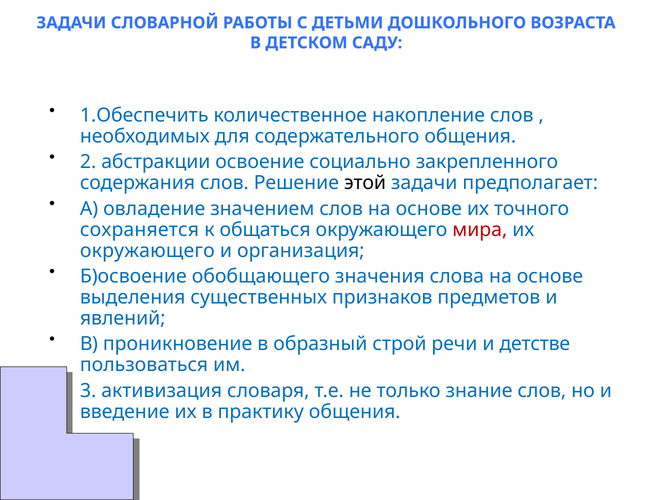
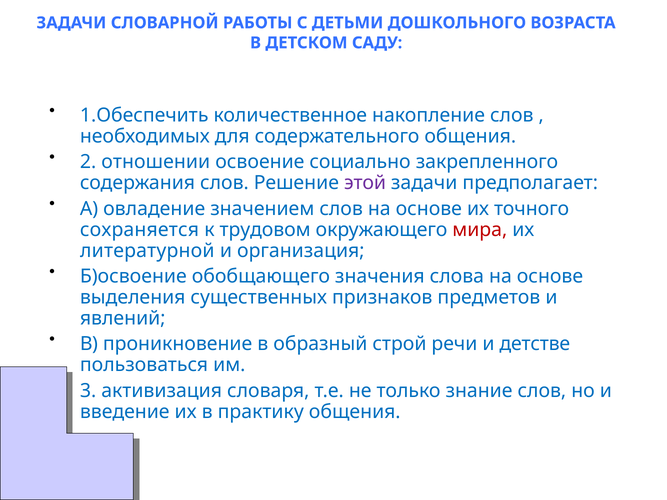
абстракции: абстракции -> отношении (156, 162)
этой colour: black -> purple (365, 183)
общаться: общаться -> трудовом (265, 230)
окружающего: окружающего -> литературной (147, 251)
